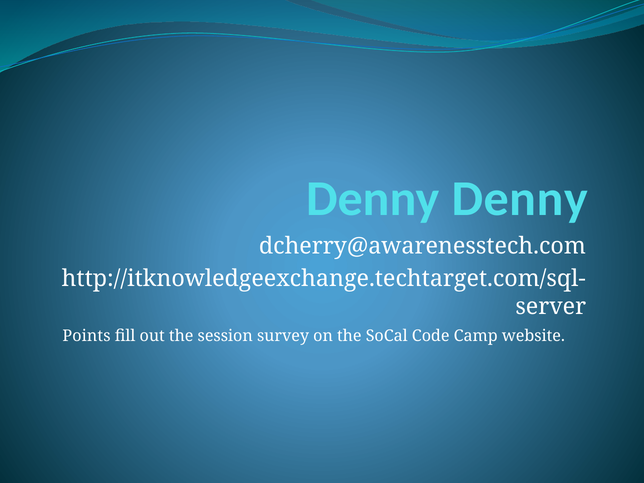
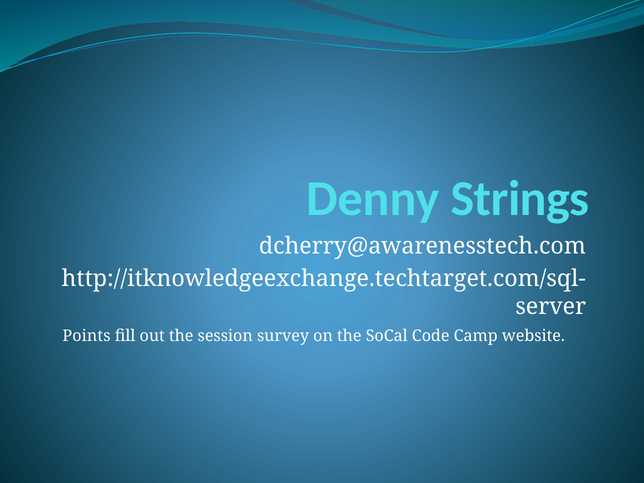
Denny Denny: Denny -> Strings (520, 199)
